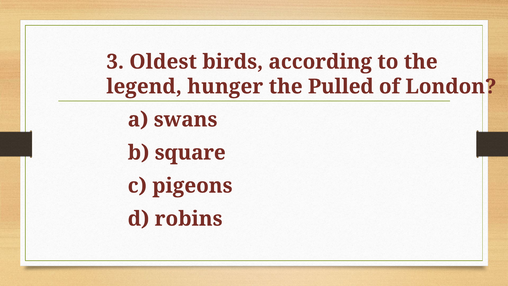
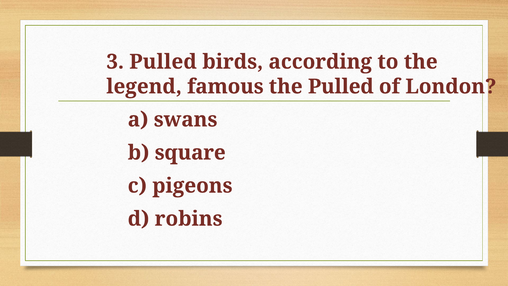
3 Oldest: Oldest -> Pulled (163, 62)
hunger: hunger -> famous (225, 87)
